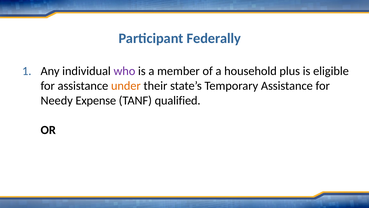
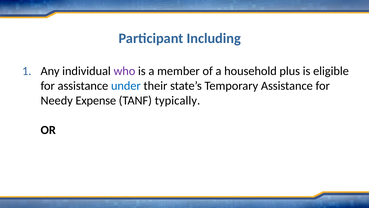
Federally: Federally -> Including (214, 38)
under colour: orange -> blue (126, 86)
qualified: qualified -> typically (177, 100)
